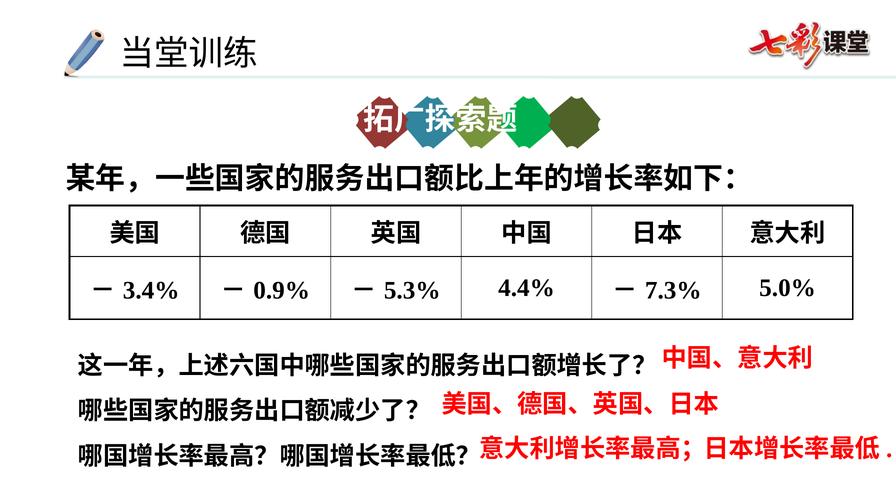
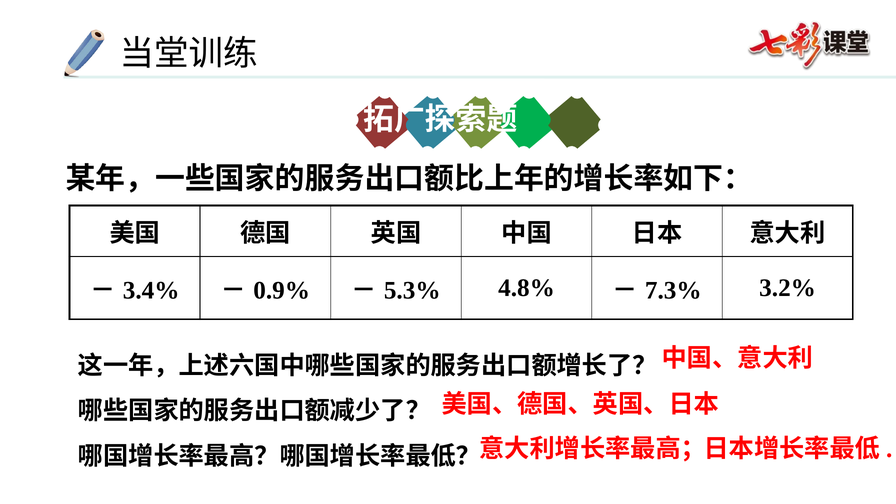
4.4%: 4.4% -> 4.8% (527, 288)
5.0%: 5.0% -> 3.2% (788, 288)
